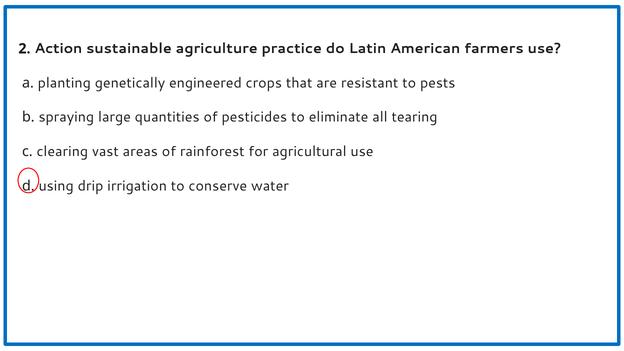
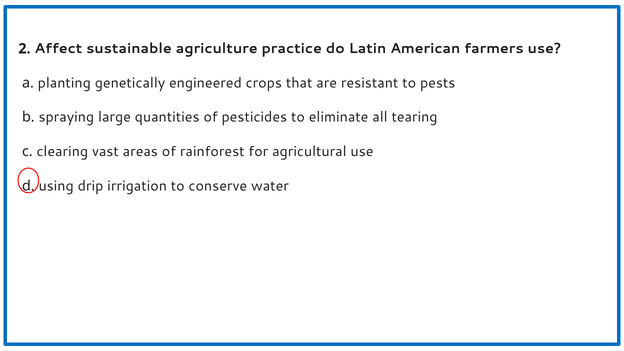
Action: Action -> Affect (58, 49)
